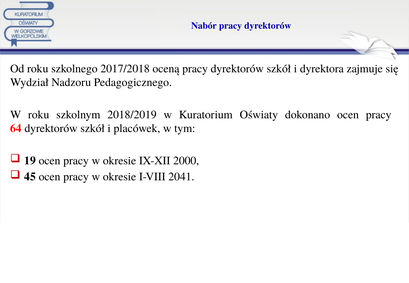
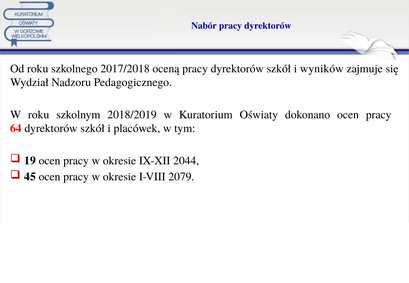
dyrektora: dyrektora -> wyników (322, 69)
2000: 2000 -> 2044 (186, 161)
2041: 2041 -> 2079 (181, 177)
